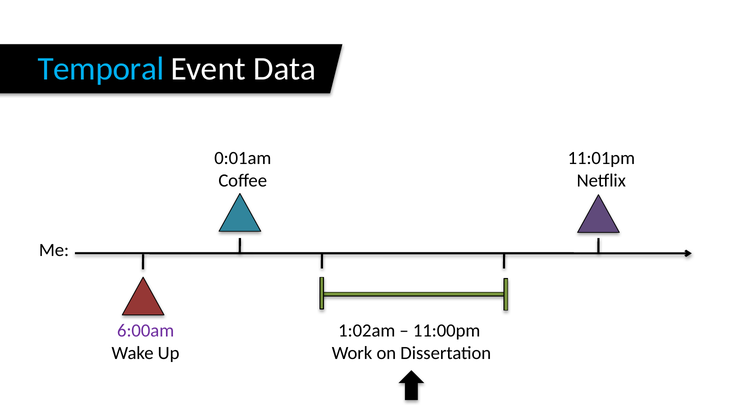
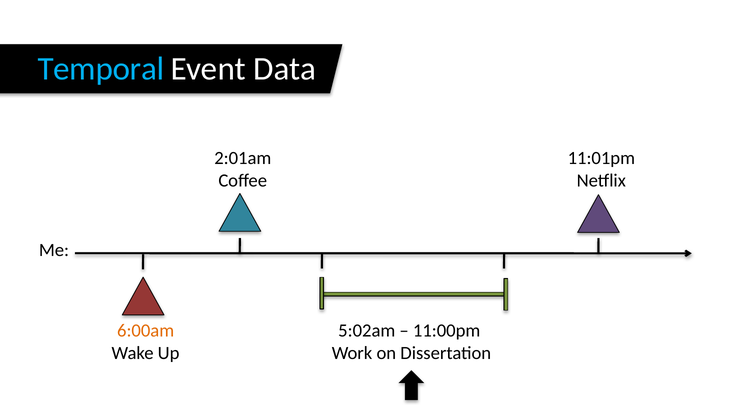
0:01am: 0:01am -> 2:01am (243, 158)
6:00am colour: purple -> orange (146, 331)
1:02am: 1:02am -> 5:02am (367, 331)
